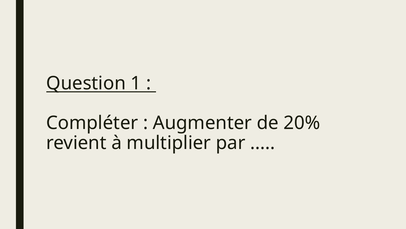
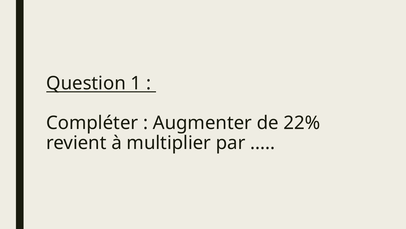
20%: 20% -> 22% (302, 123)
